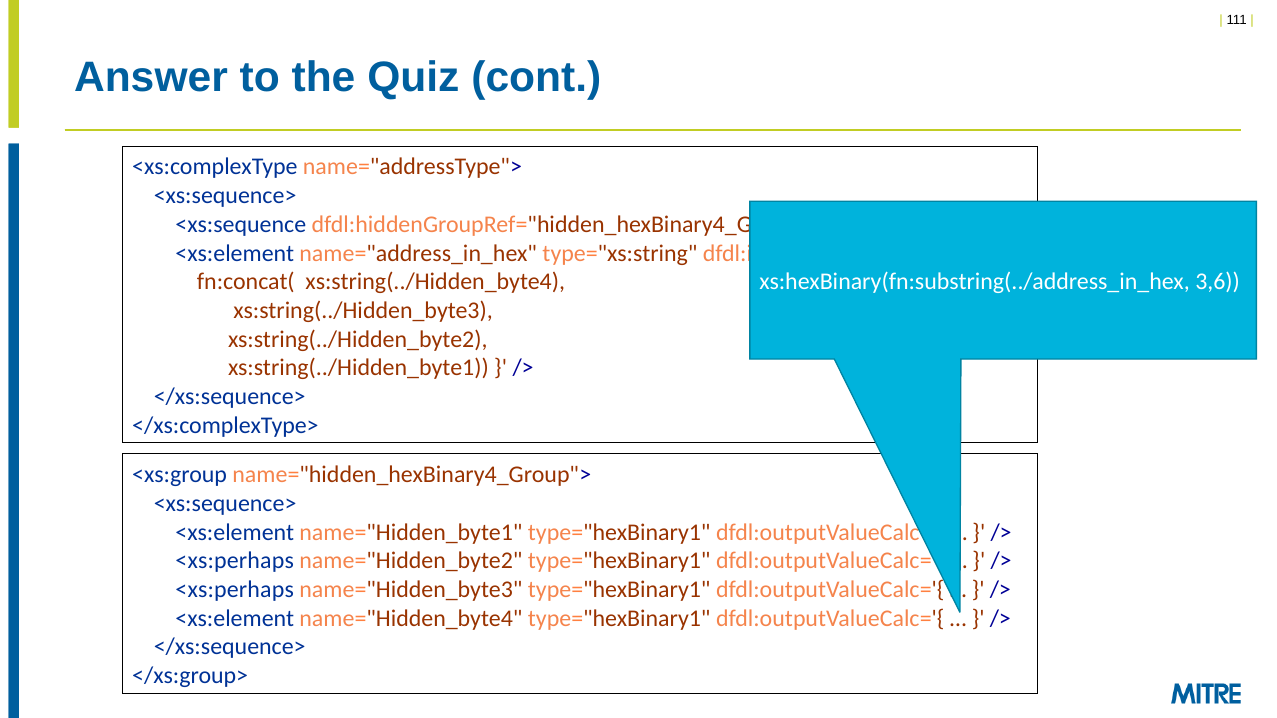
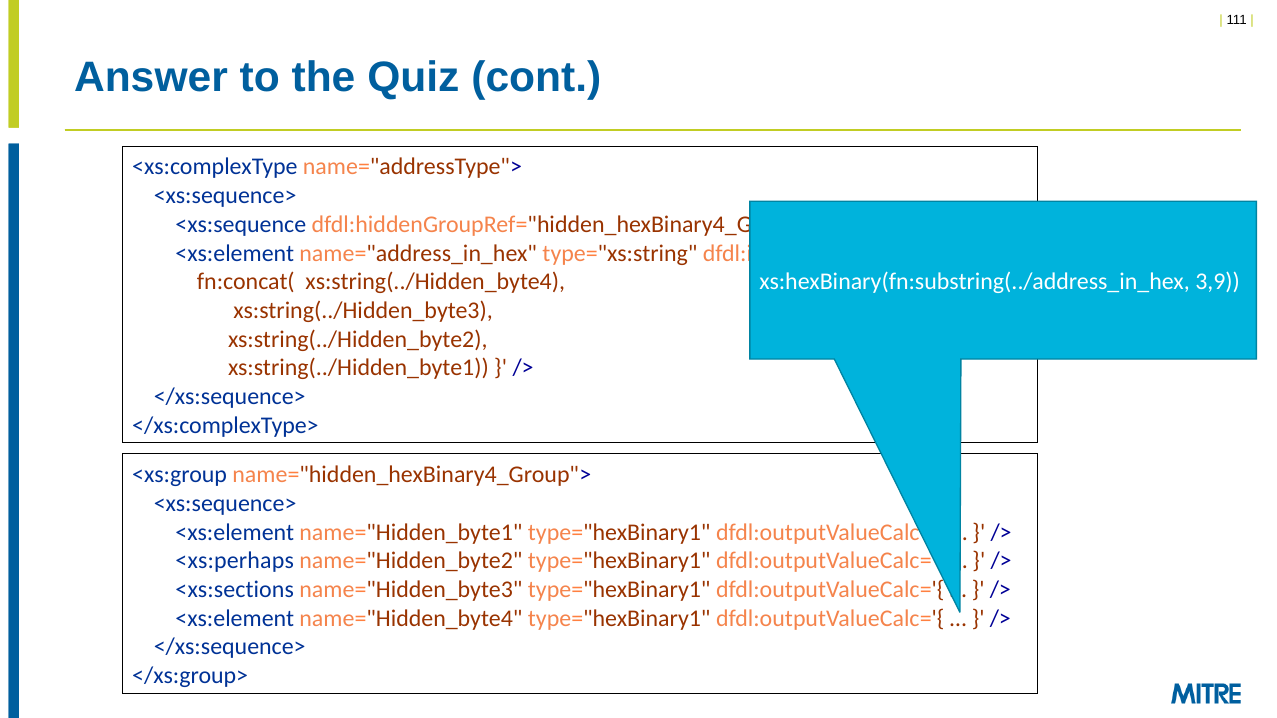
3,6: 3,6 -> 3,9 (1218, 282)
<xs:perhaps: <xs:perhaps -> <xs:sections (235, 590)
